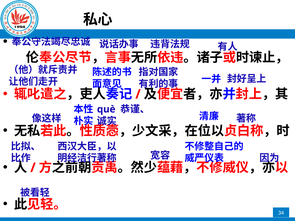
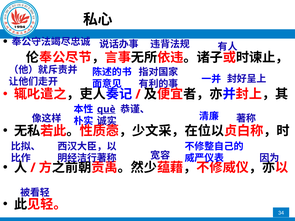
què underline: none -> present (106, 109)
